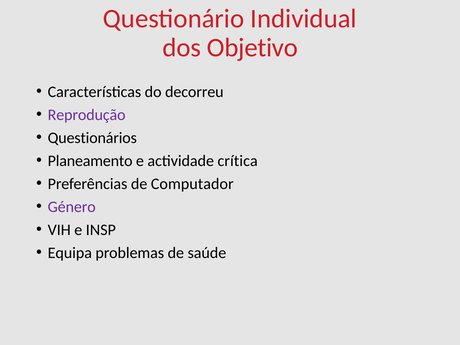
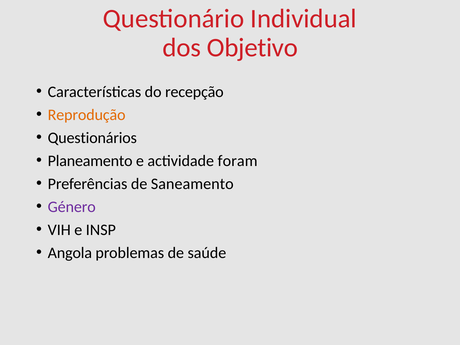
decorreu: decorreu -> recepção (194, 92)
Reprodução colour: purple -> orange (87, 115)
crítica: crítica -> foram (238, 161)
Computador: Computador -> Saneamento (192, 184)
Equipa: Equipa -> Angola (70, 253)
